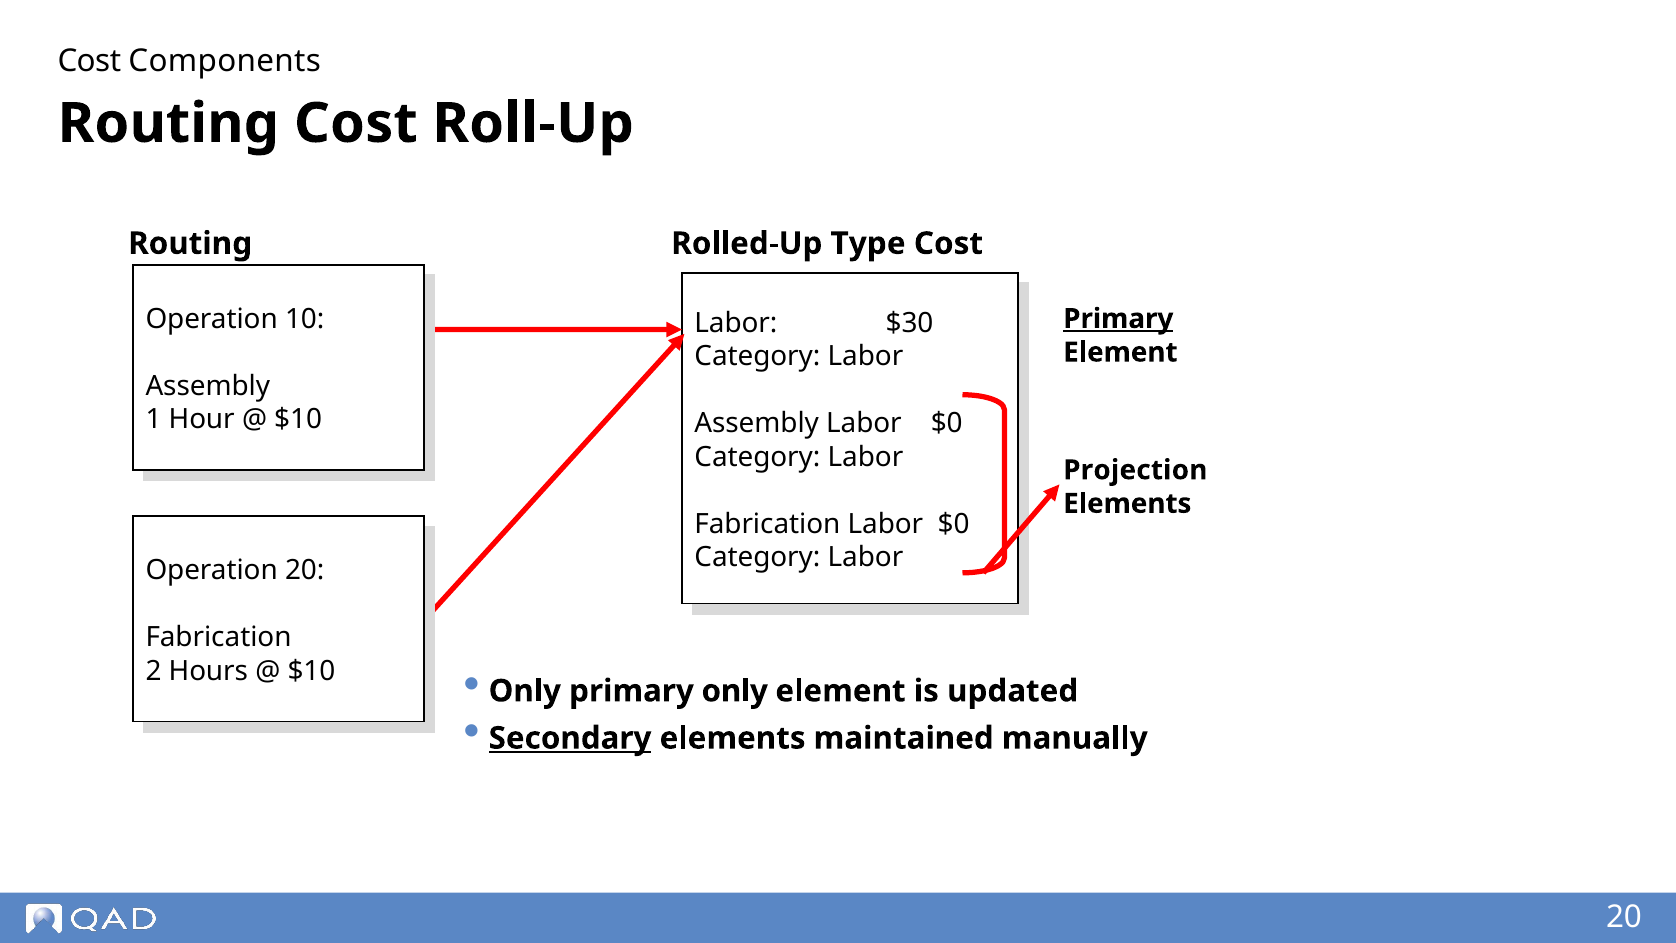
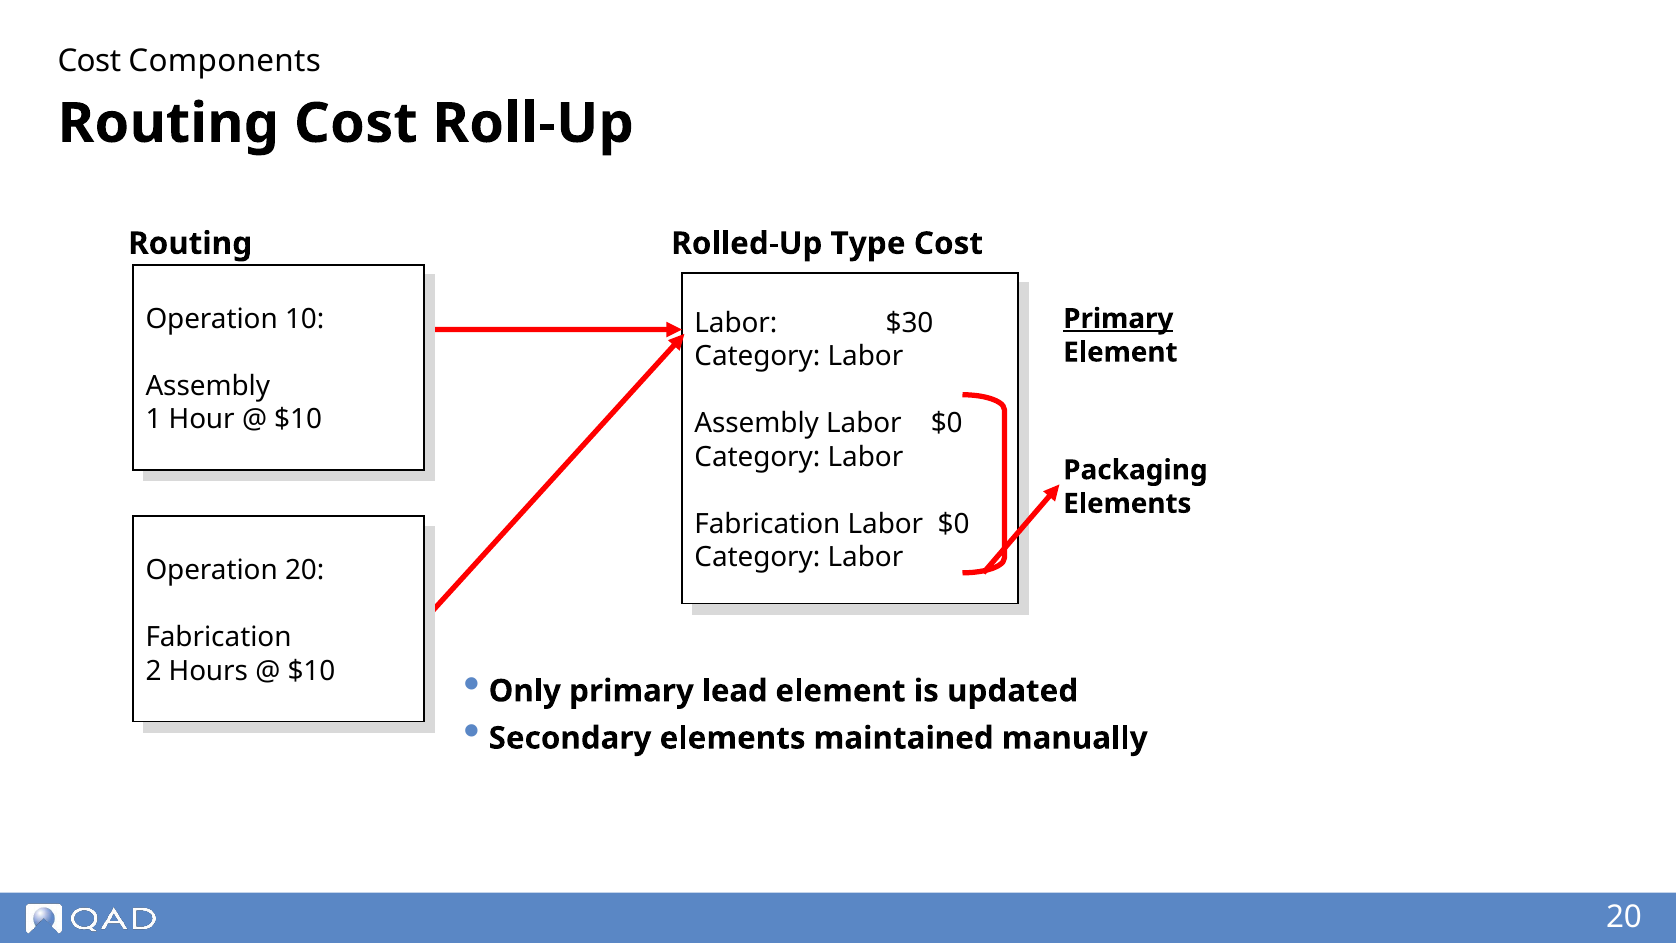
Projection: Projection -> Packaging (1135, 470)
primary only: only -> lead (735, 691)
Secondary underline: present -> none (570, 738)
